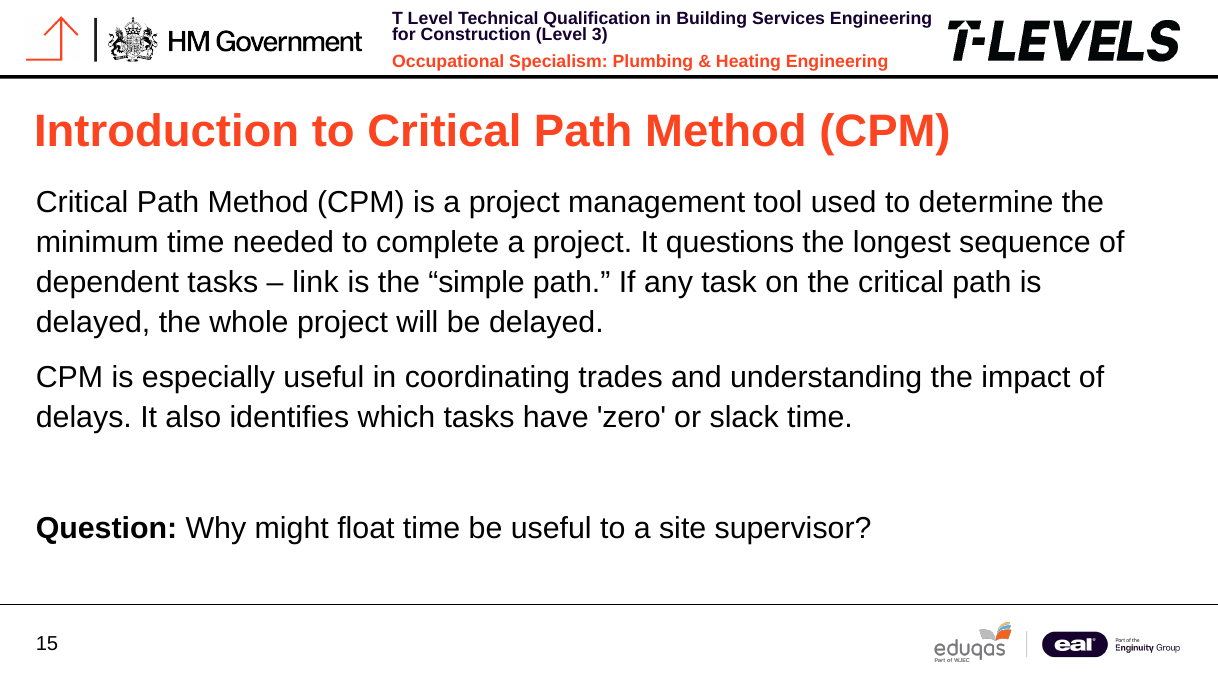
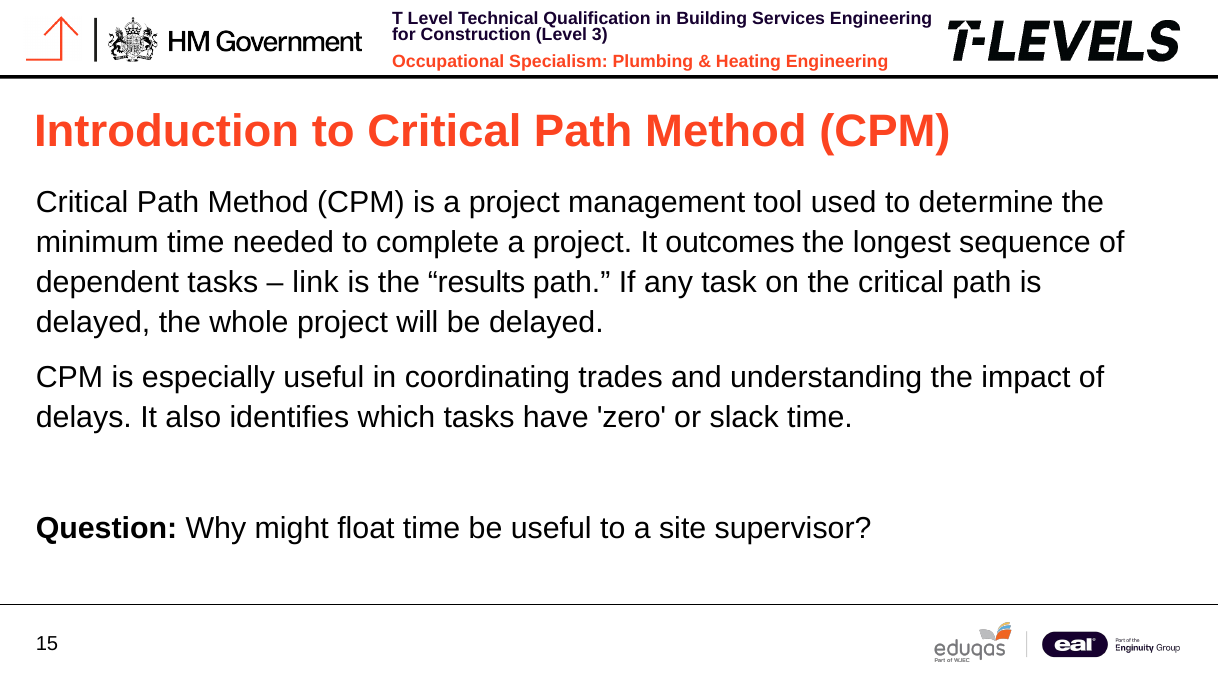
questions: questions -> outcomes (730, 243)
simple: simple -> results (477, 283)
